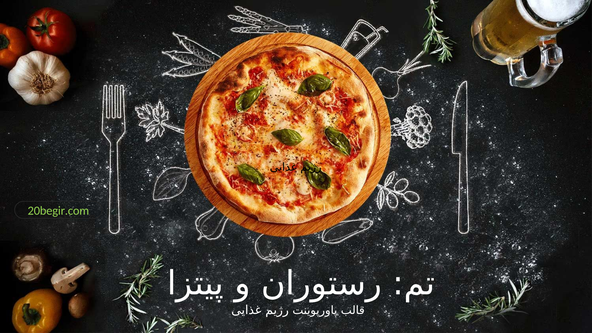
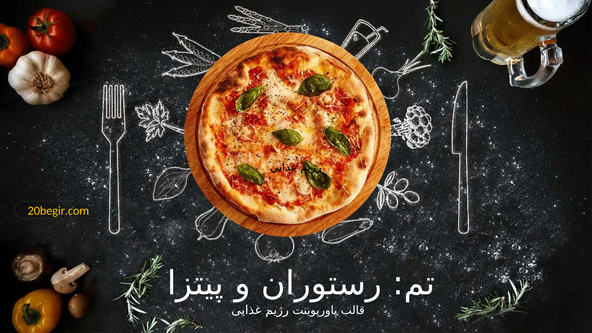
20begir.com colour: light green -> yellow (58, 211)
